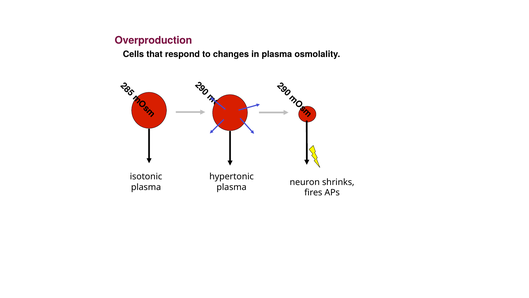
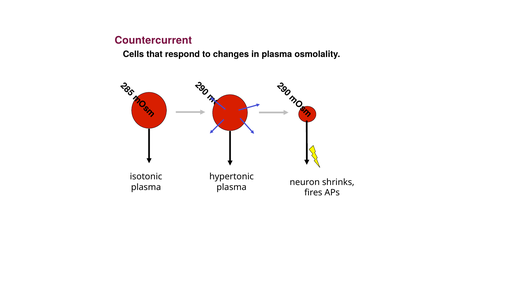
Overproduction: Overproduction -> Countercurrent (153, 40)
